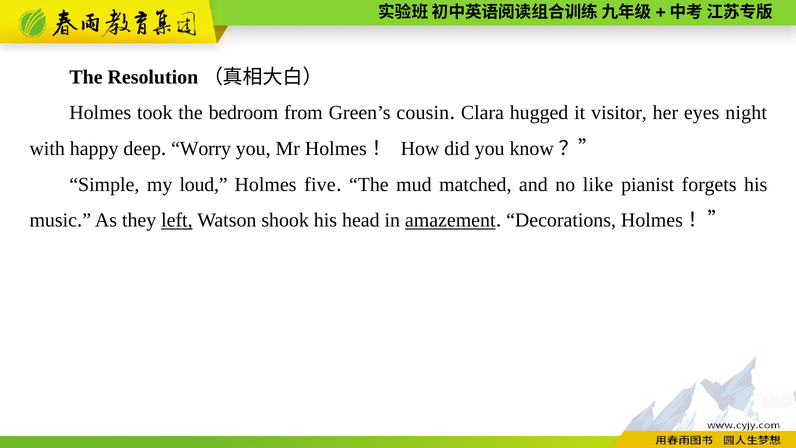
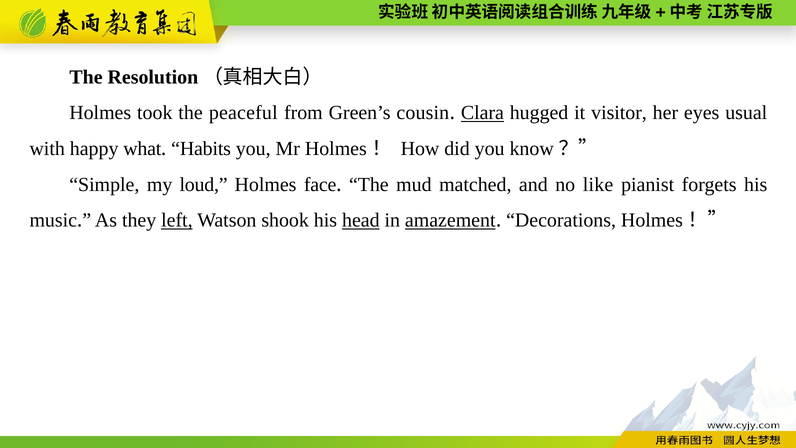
bedroom: bedroom -> peaceful (243, 113)
Clara underline: none -> present (482, 113)
night: night -> usual (746, 113)
deep: deep -> what (142, 149)
Worry: Worry -> Habits (201, 149)
five: five -> face (320, 184)
head underline: none -> present (361, 220)
